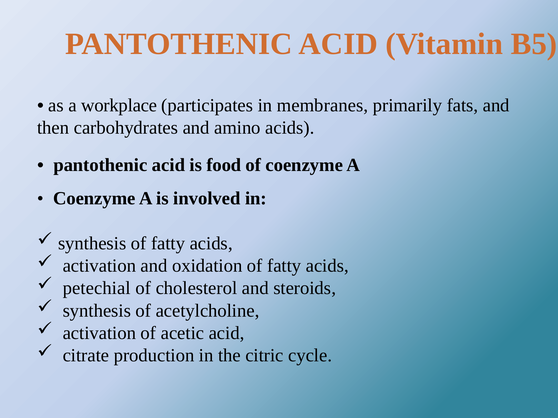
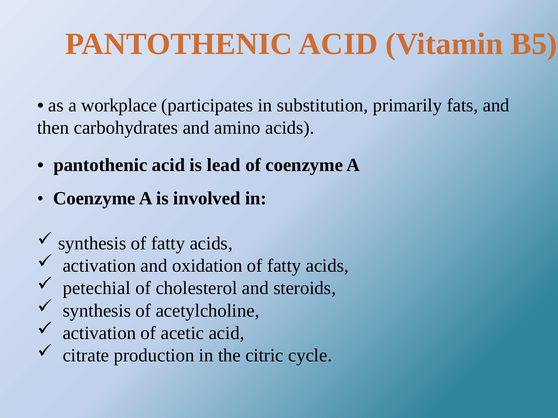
membranes: membranes -> substitution (323, 105)
food: food -> lead (224, 165)
